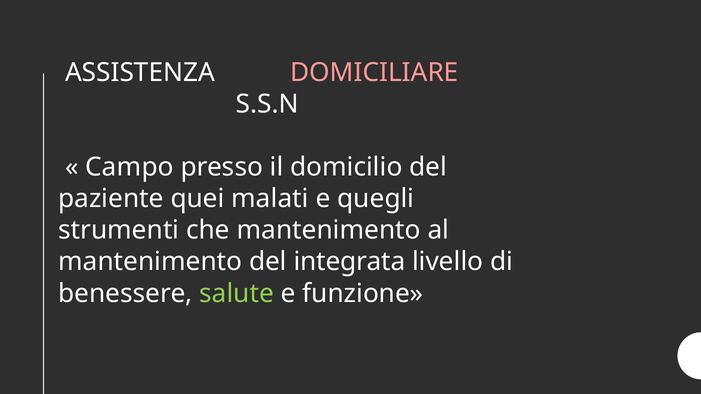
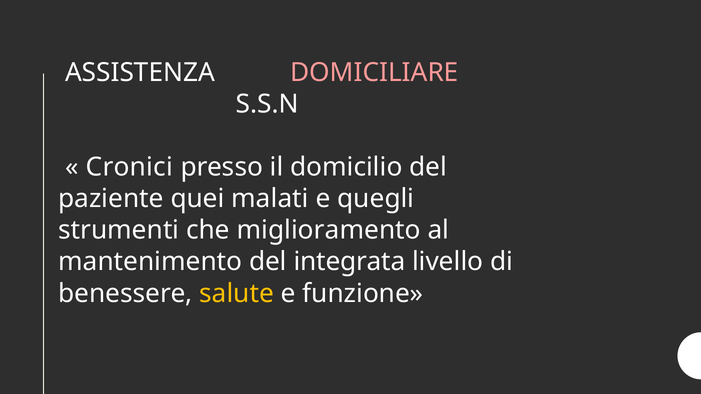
Campo: Campo -> Cronici (129, 167)
che mantenimento: mantenimento -> miglioramento (329, 230)
salute colour: light green -> yellow (237, 294)
